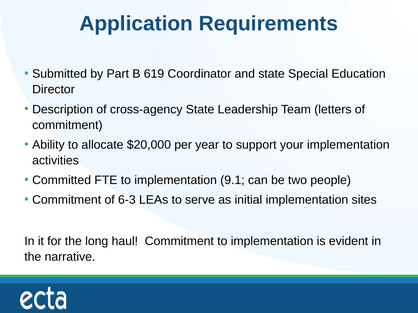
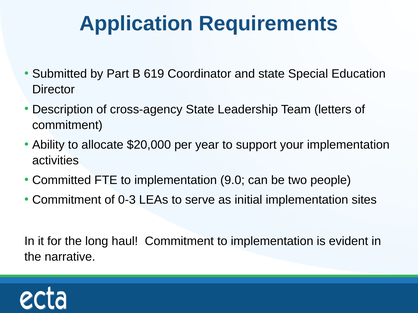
9.1: 9.1 -> 9.0 (232, 181)
6-3: 6-3 -> 0-3 (127, 200)
